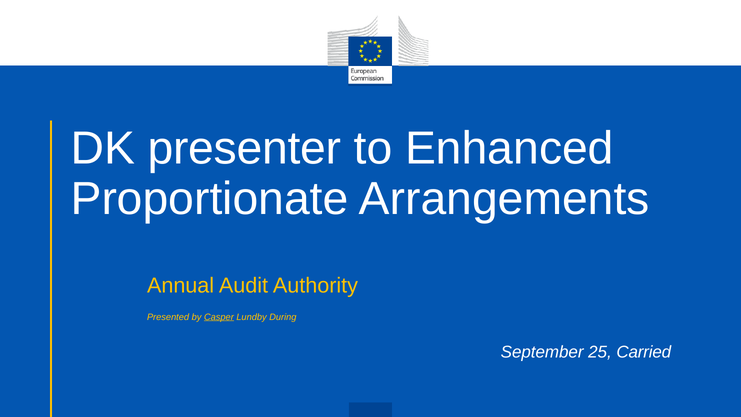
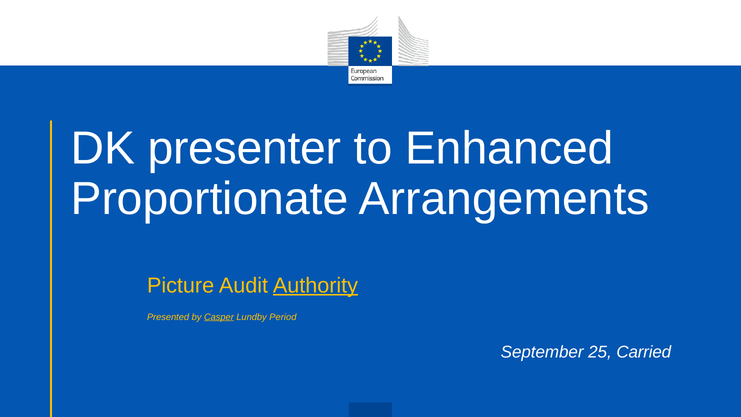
Annual: Annual -> Picture (181, 285)
Authority underline: none -> present (315, 285)
During: During -> Period (283, 317)
